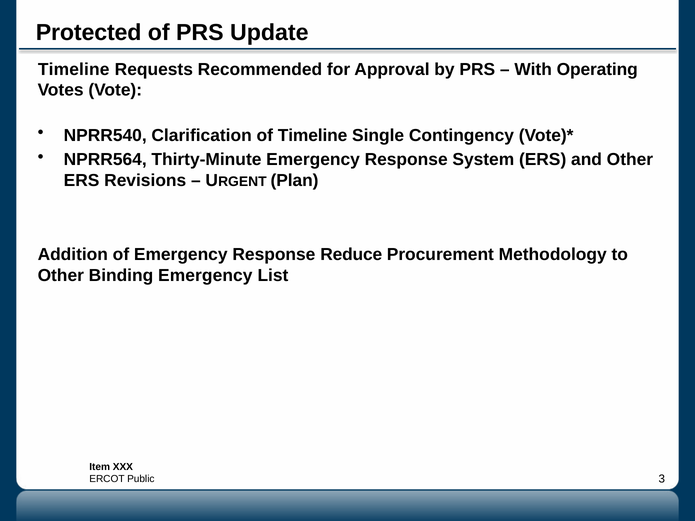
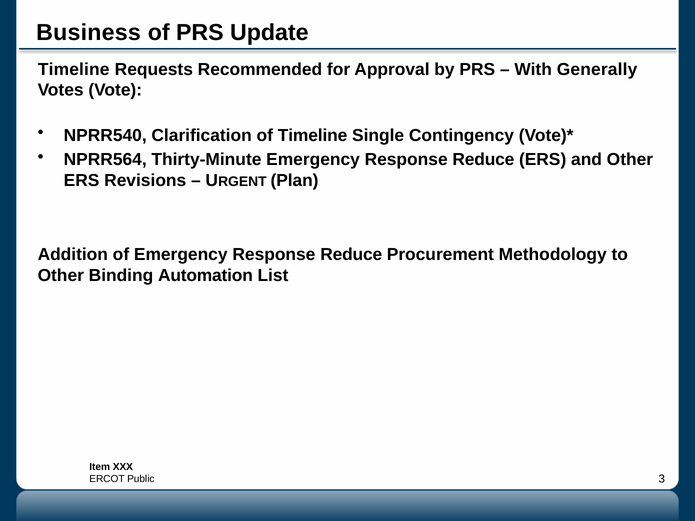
Protected: Protected -> Business (88, 33)
Operating: Operating -> Generally (597, 69)
Thirty-Minute Emergency Response System: System -> Reduce (483, 160)
Binding Emergency: Emergency -> Automation (205, 276)
